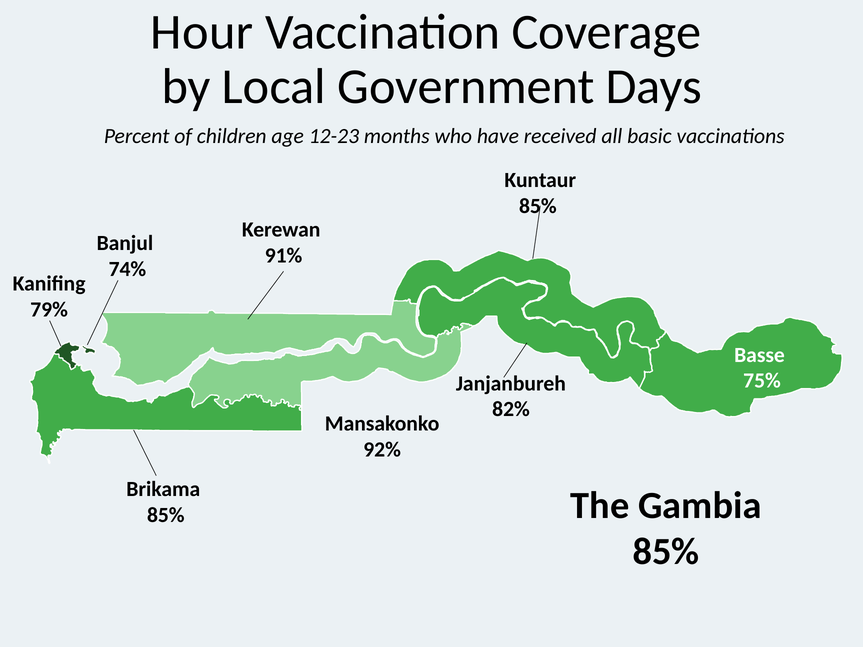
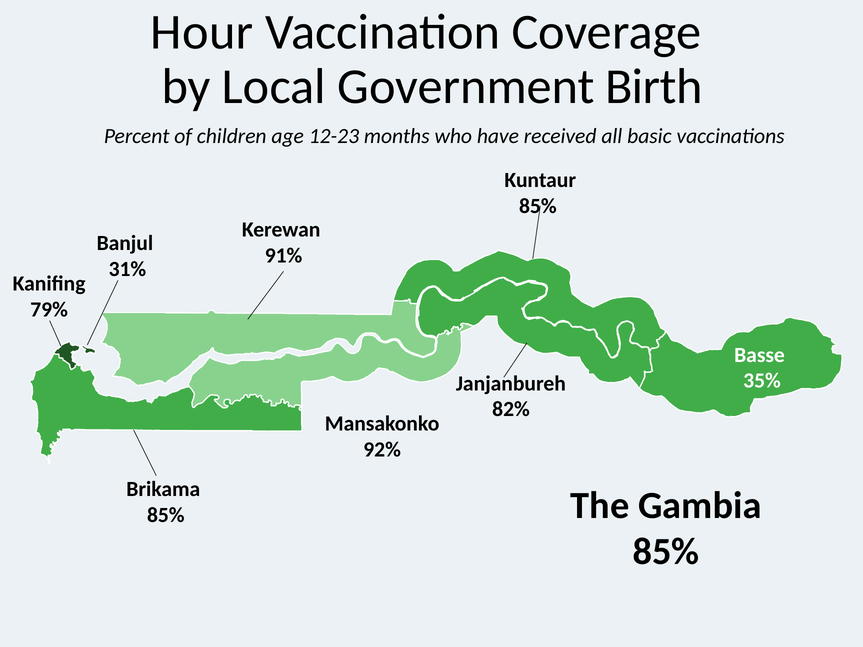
Days: Days -> Birth (654, 87)
74%: 74% -> 31% (127, 269)
75%: 75% -> 35% (762, 381)
